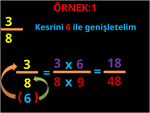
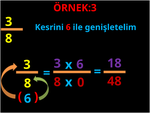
ÖRNEK:1: ÖRNEK:1 -> ÖRNEK:3 (75, 8)
9: 9 -> 0 (81, 82)
